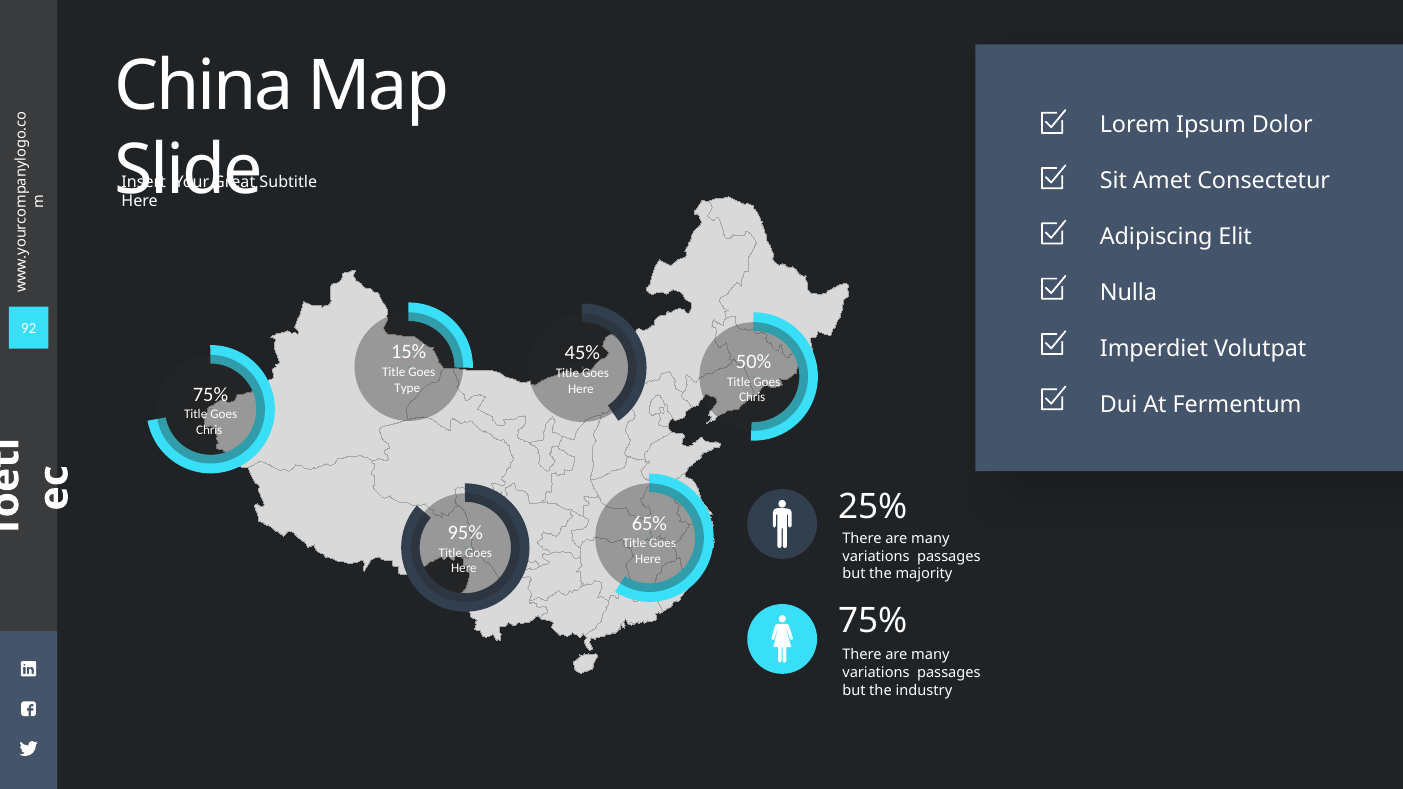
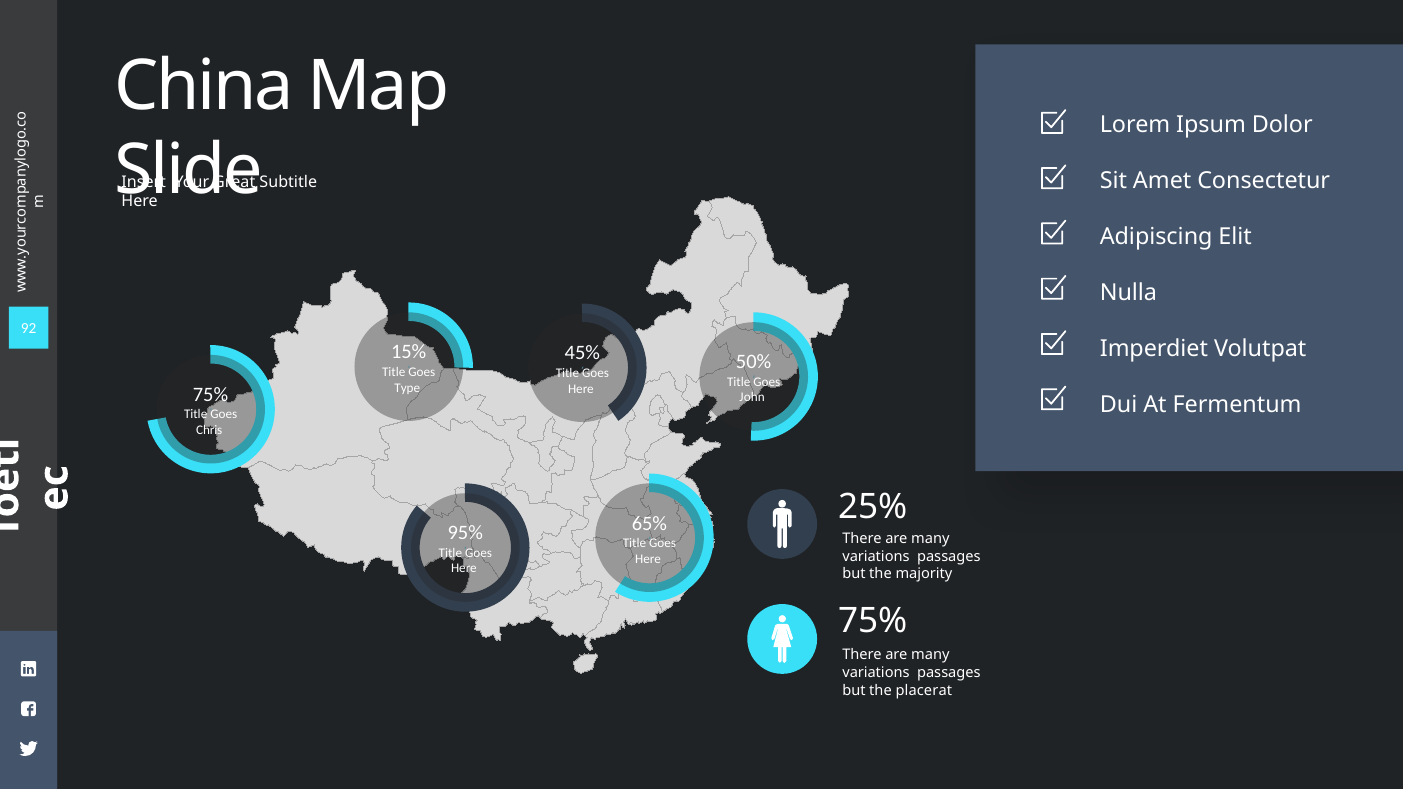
Chris: Chris -> John (752, 398)
industry: industry -> placerat (924, 690)
